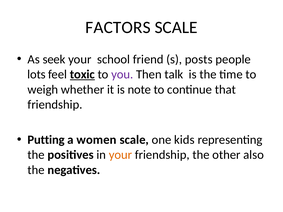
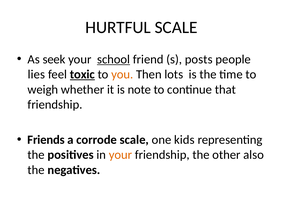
FACTORS: FACTORS -> HURTFUL (118, 27)
school underline: none -> present (114, 59)
lots: lots -> lies (36, 74)
you colour: purple -> orange (122, 74)
talk: talk -> lots (174, 74)
Putting: Putting -> Friends (46, 140)
women: women -> corrode (97, 140)
